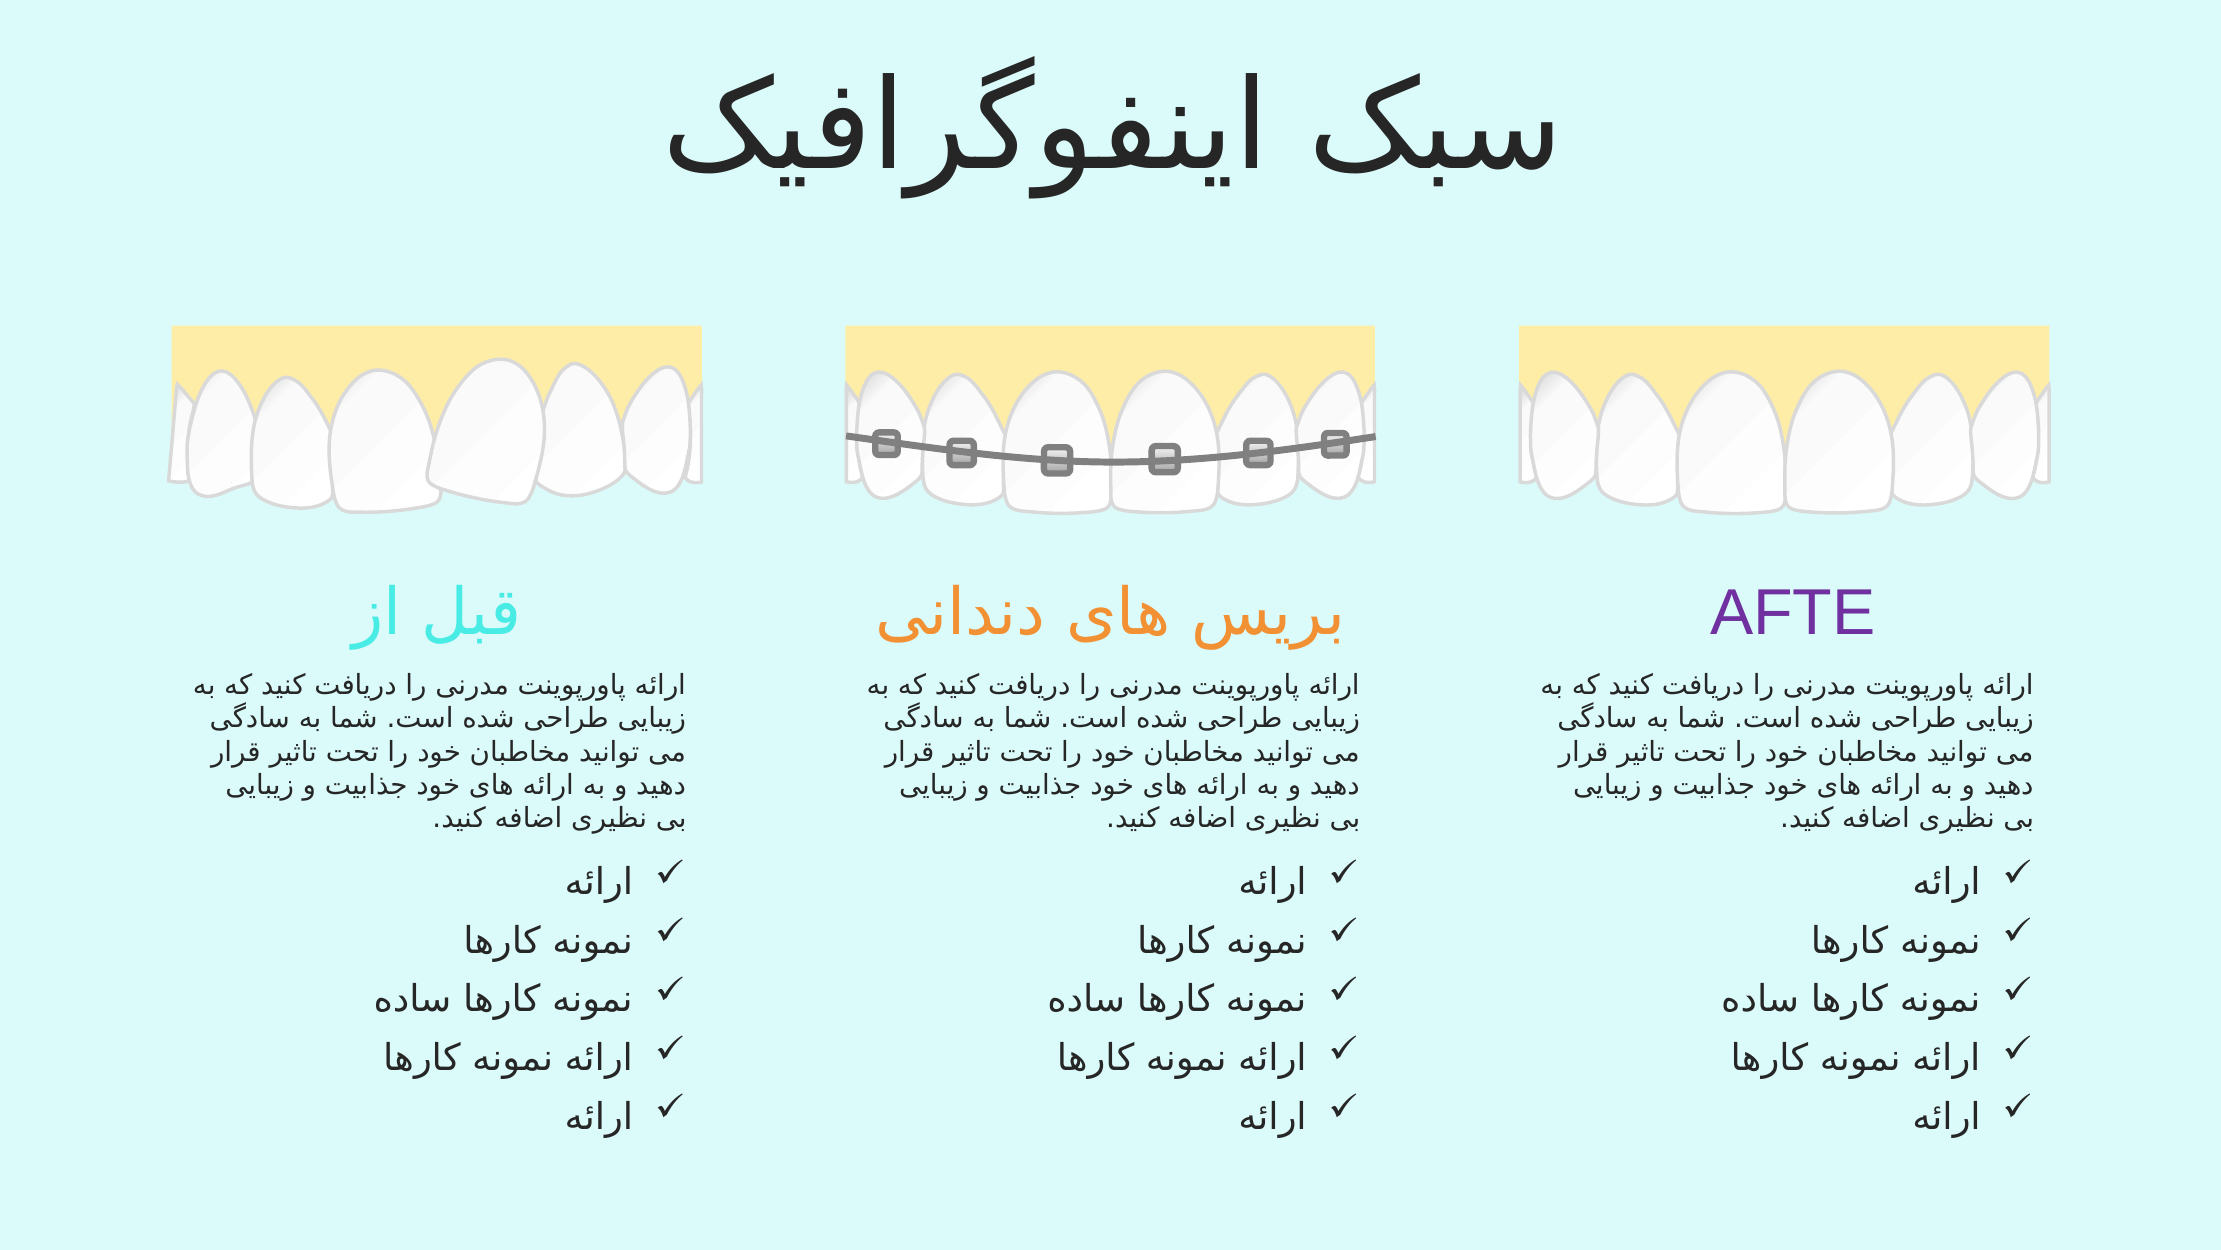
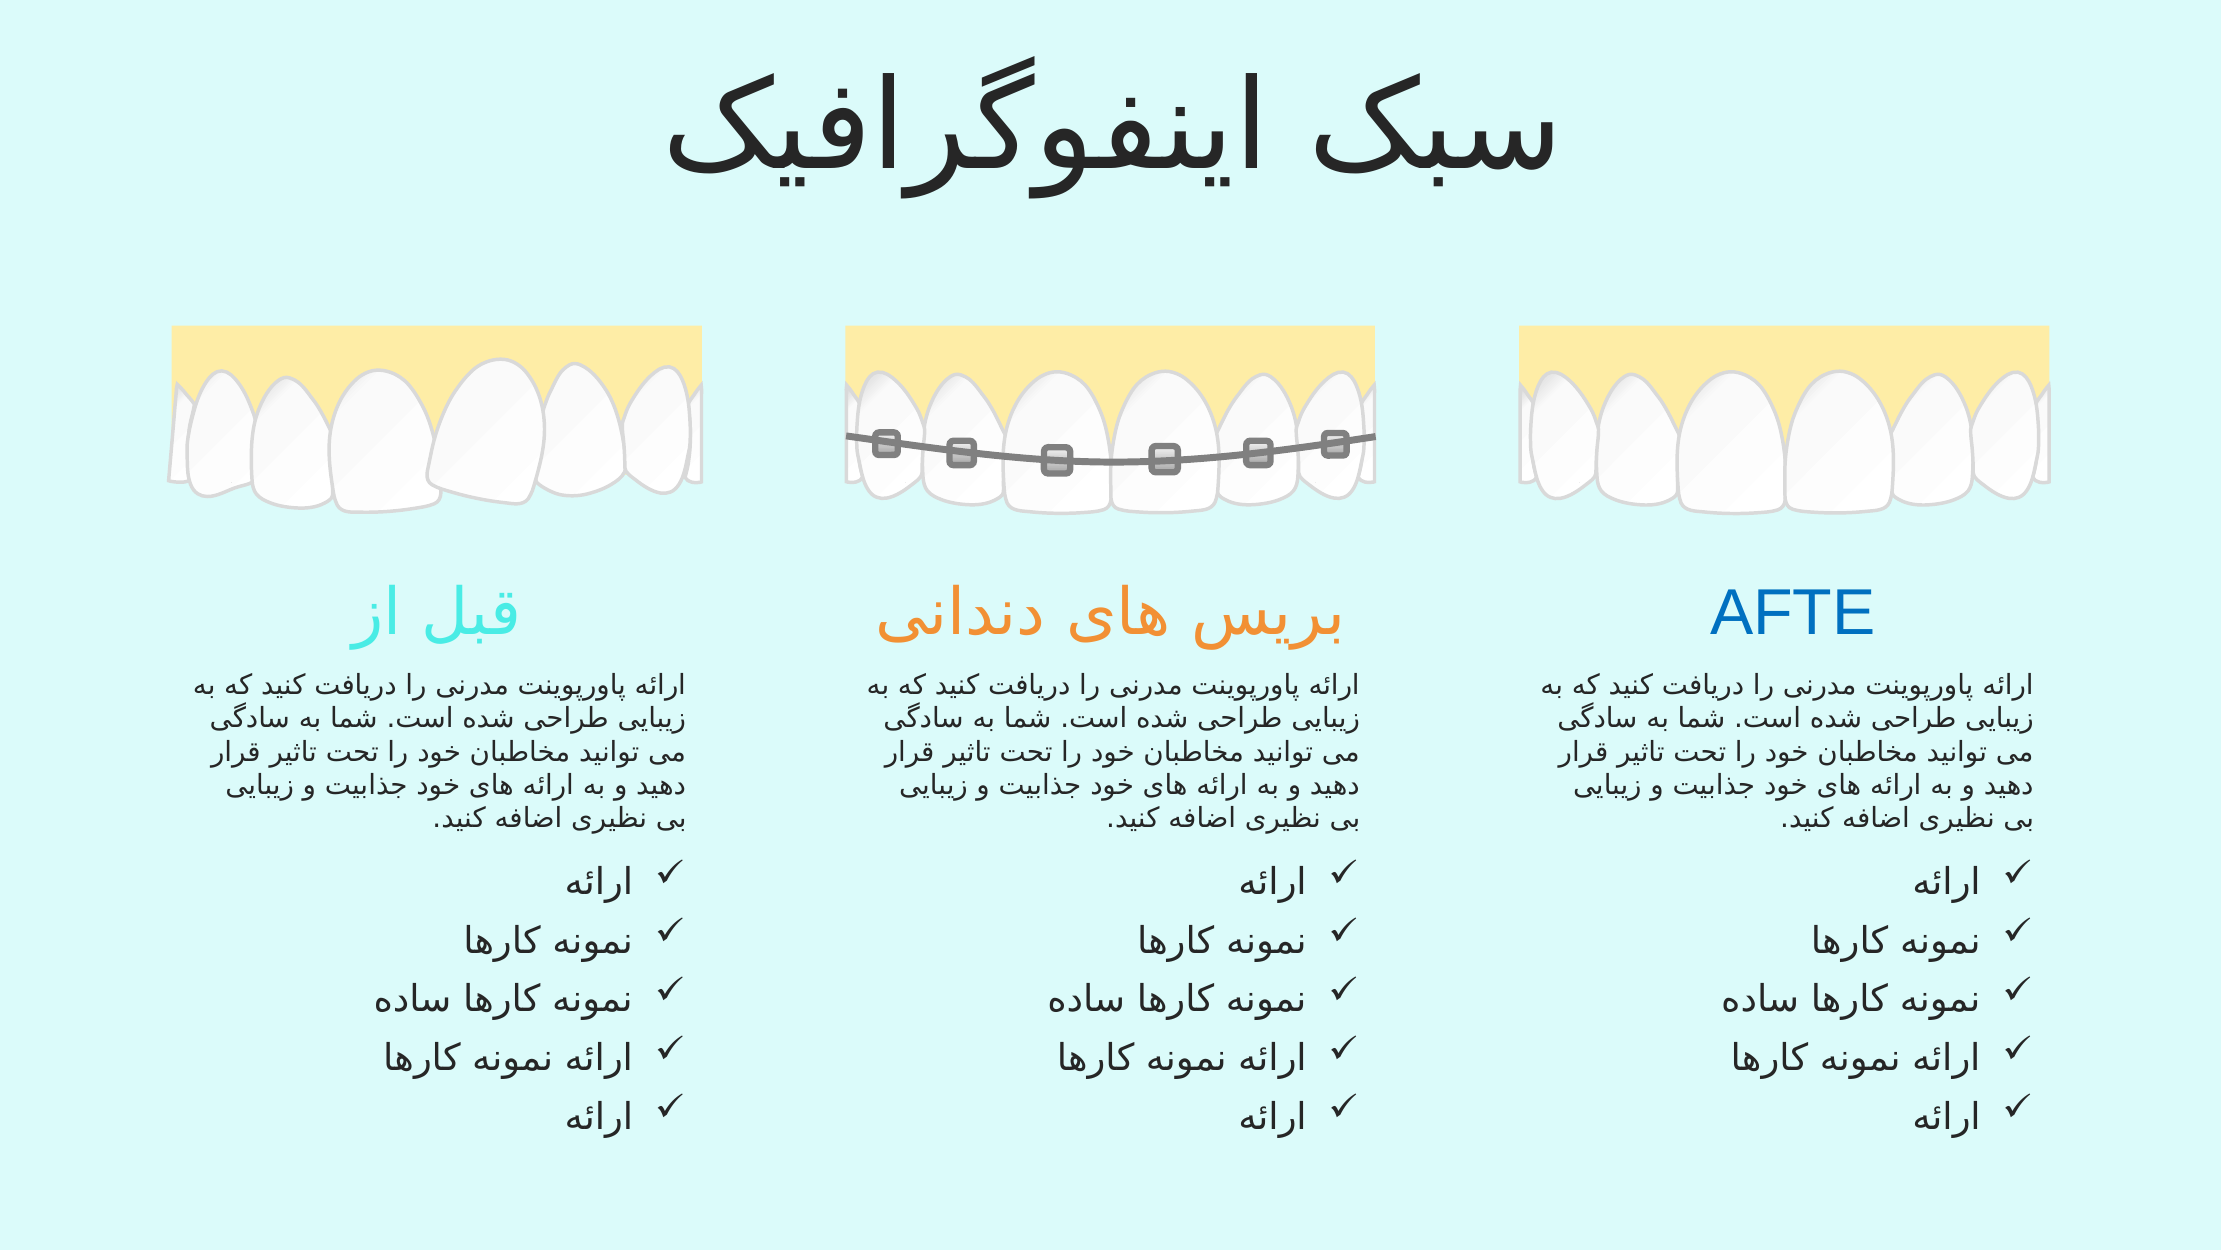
AFTE colour: purple -> blue (1793, 613)
